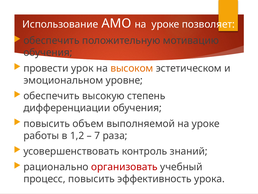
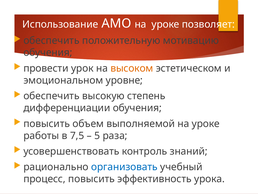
1,2: 1,2 -> 7,5 (77, 135)
7: 7 -> 5 (97, 135)
организовать colour: red -> blue (124, 167)
